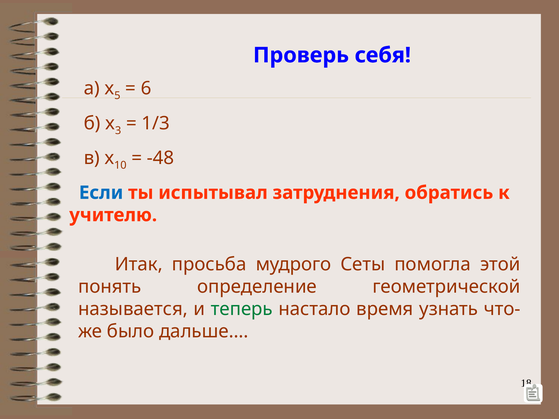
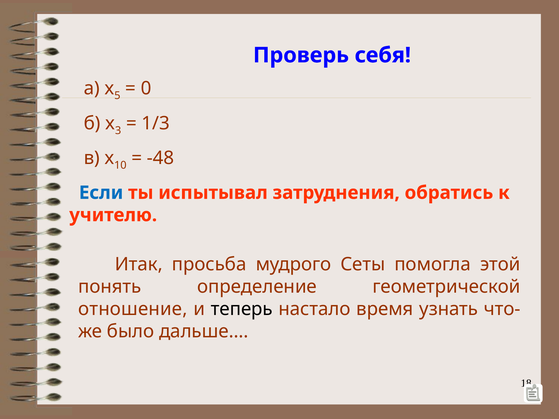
6: 6 -> 0 (146, 89)
называется: называется -> отношение (133, 309)
теперь colour: green -> black (242, 309)
